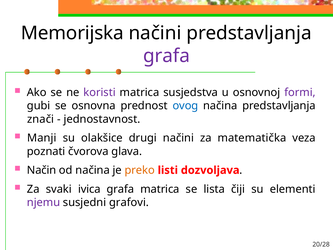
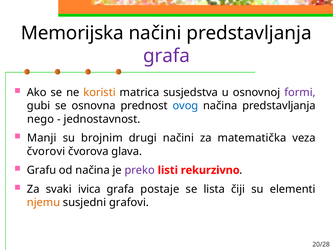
koristi colour: purple -> orange (100, 92)
znači: znači -> nego (41, 119)
olakšice: olakšice -> brojnim (102, 138)
poznati: poznati -> čvorovi (46, 151)
Način: Način -> Grafu (42, 170)
preko colour: orange -> purple (140, 170)
dozvoljava: dozvoljava -> rekurzivno (210, 170)
grafa matrica: matrica -> postaje (160, 189)
njemu colour: purple -> orange (44, 202)
